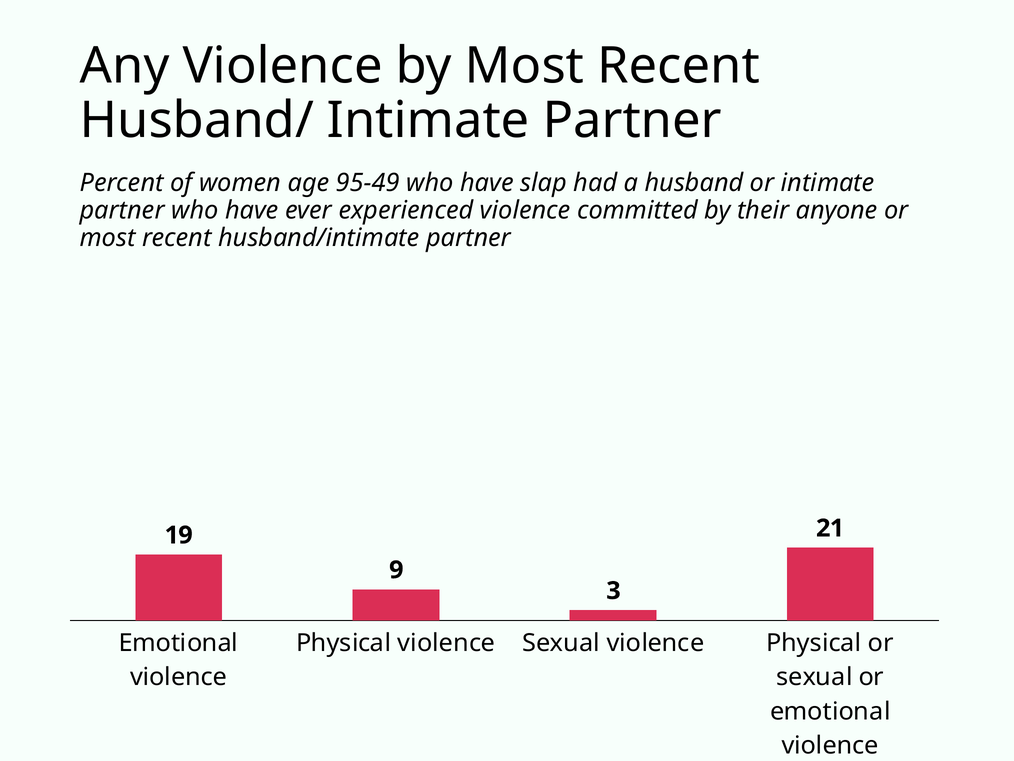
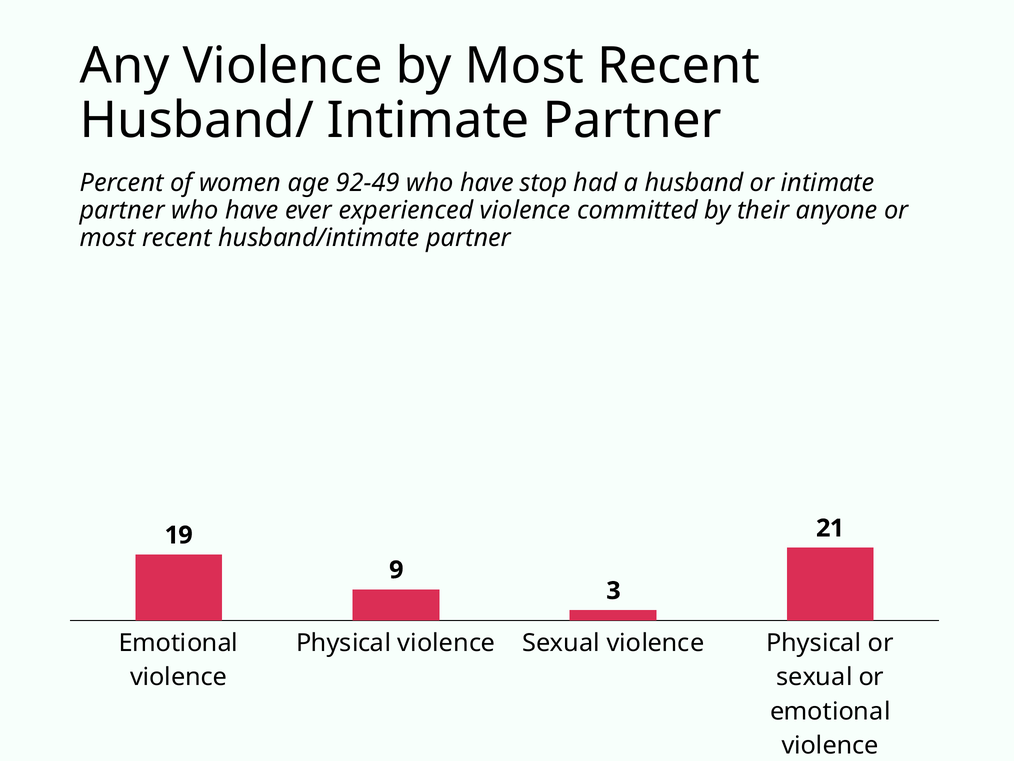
95-49: 95-49 -> 92-49 (368, 183)
slap: slap -> stop (544, 183)
